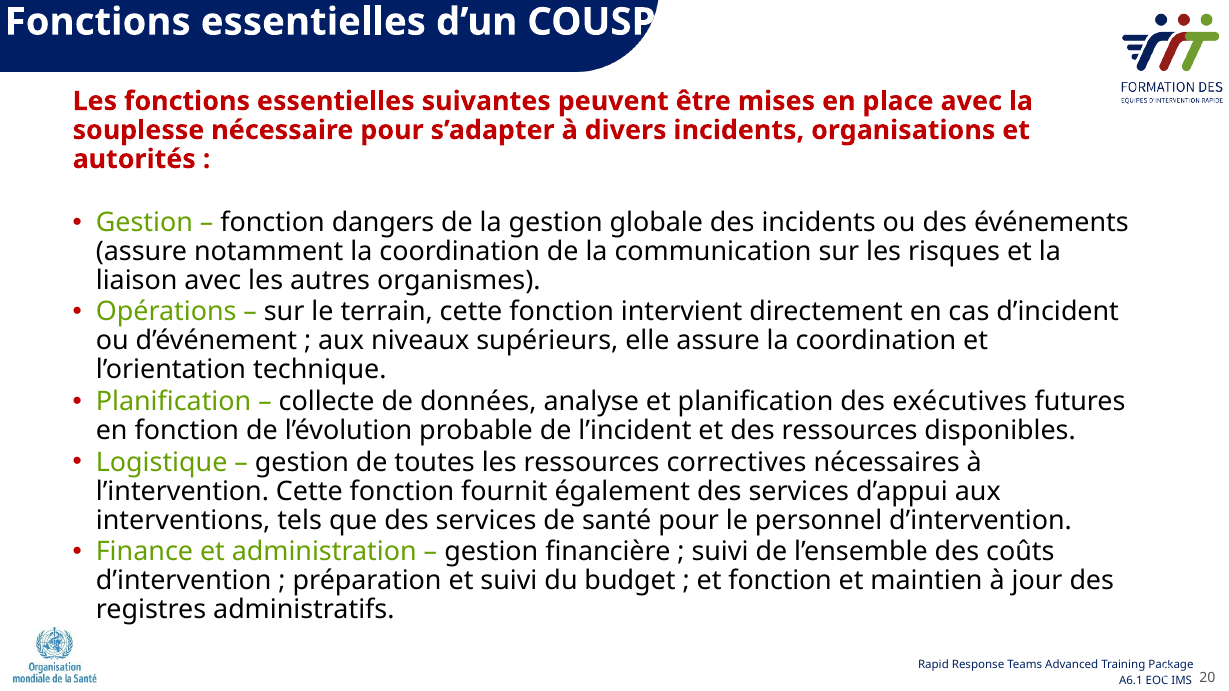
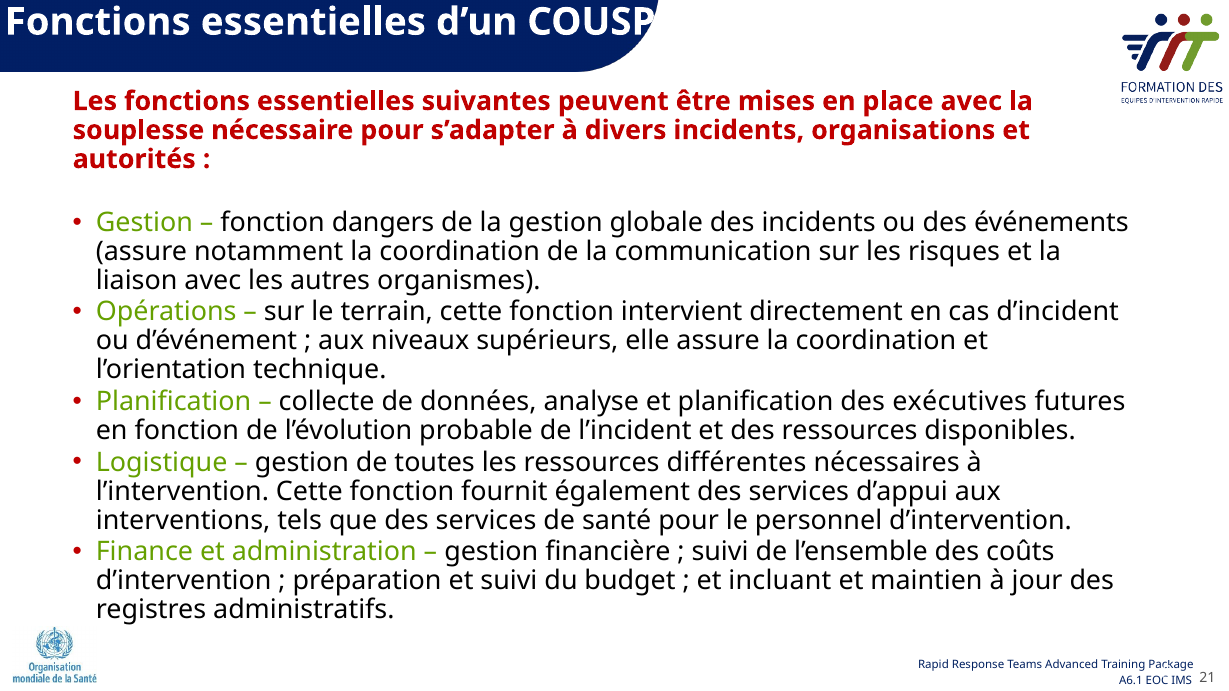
correctives: correctives -> différentes (736, 462)
et fonction: fonction -> incluant (780, 581)
20: 20 -> 21 (1207, 678)
